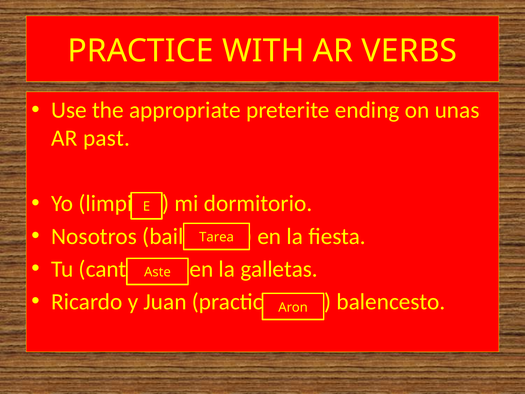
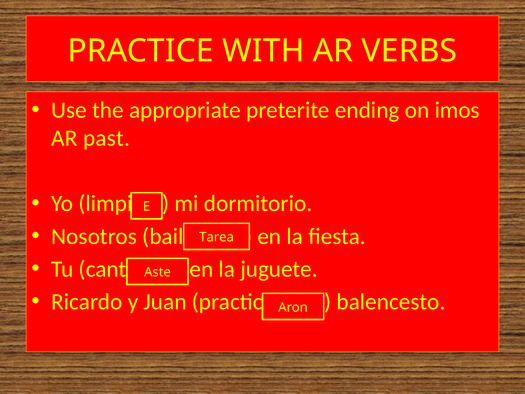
unas: unas -> imos (457, 110)
galletas: galletas -> juguete (279, 269)
